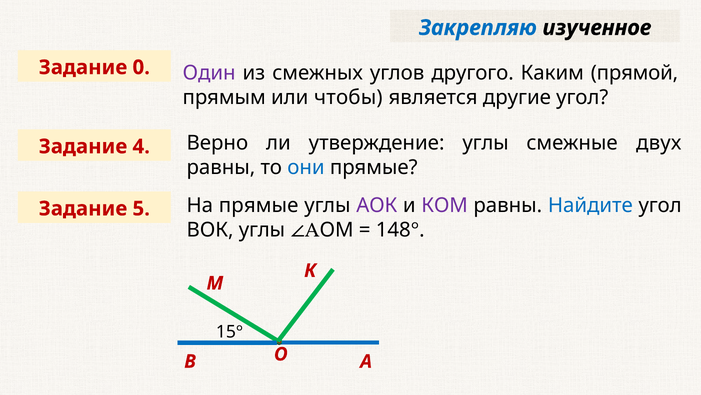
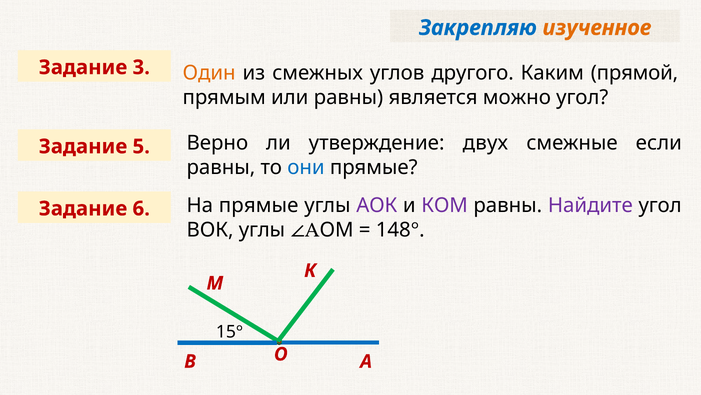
изученное colour: black -> orange (597, 28)
0: 0 -> 3 (141, 67)
Один colour: purple -> orange (209, 73)
или чтобы: чтобы -> равны (348, 97)
другие: другие -> можно (517, 97)
утверждение углы: углы -> двух (485, 143)
двух: двух -> если (659, 143)
4: 4 -> 5 (141, 146)
Найдите colour: blue -> purple (590, 205)
5: 5 -> 6 (141, 208)
